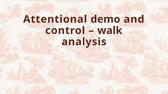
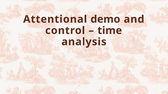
walk: walk -> time (110, 31)
